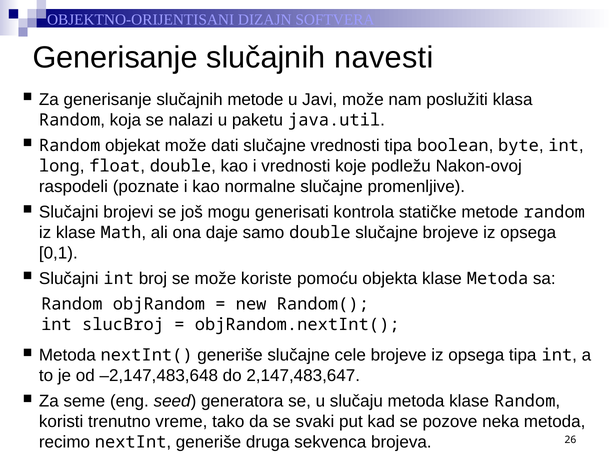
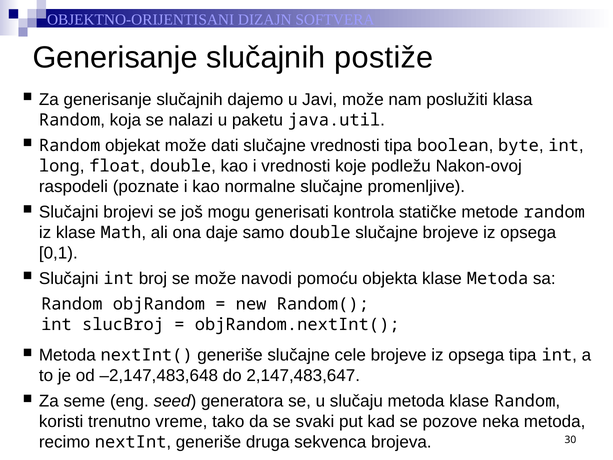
navesti: navesti -> postiže (384, 58)
slučajnih metode: metode -> dajemo (255, 99)
koriste: koriste -> navodi (266, 278)
26: 26 -> 30 (570, 439)
